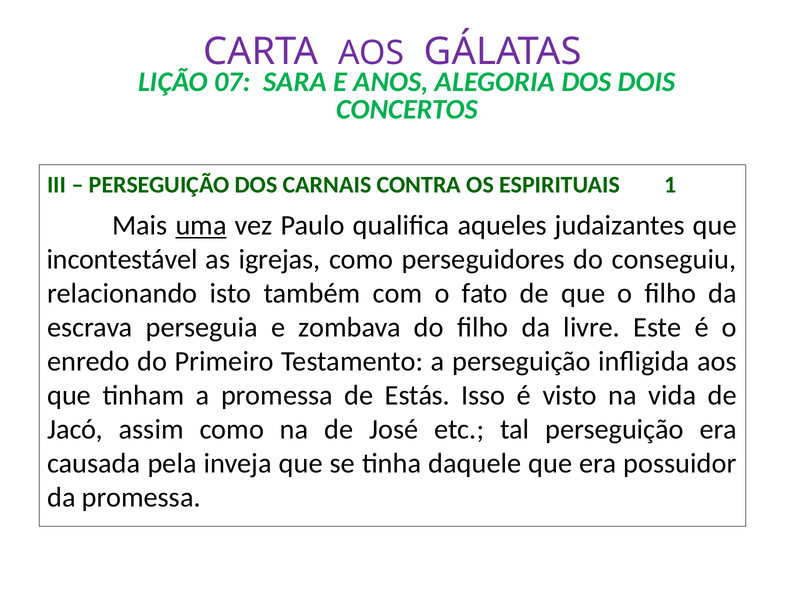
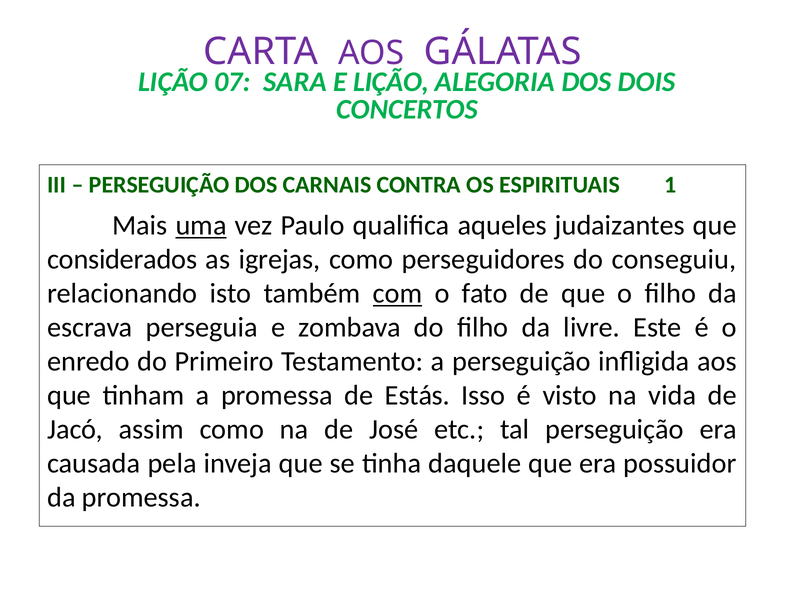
E ANOS: ANOS -> LIÇÃO (391, 82)
incontestável: incontestável -> considerados (122, 259)
com underline: none -> present (398, 293)
